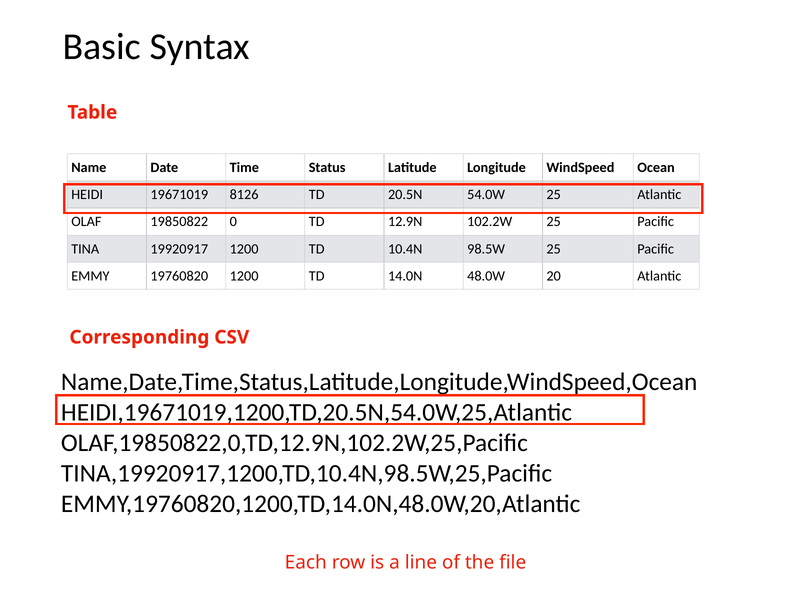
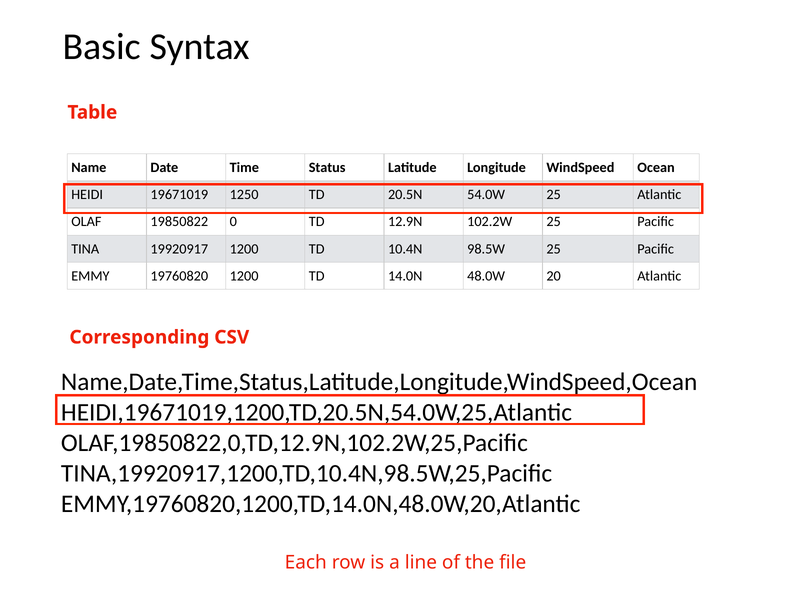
8126: 8126 -> 1250 (244, 195)
